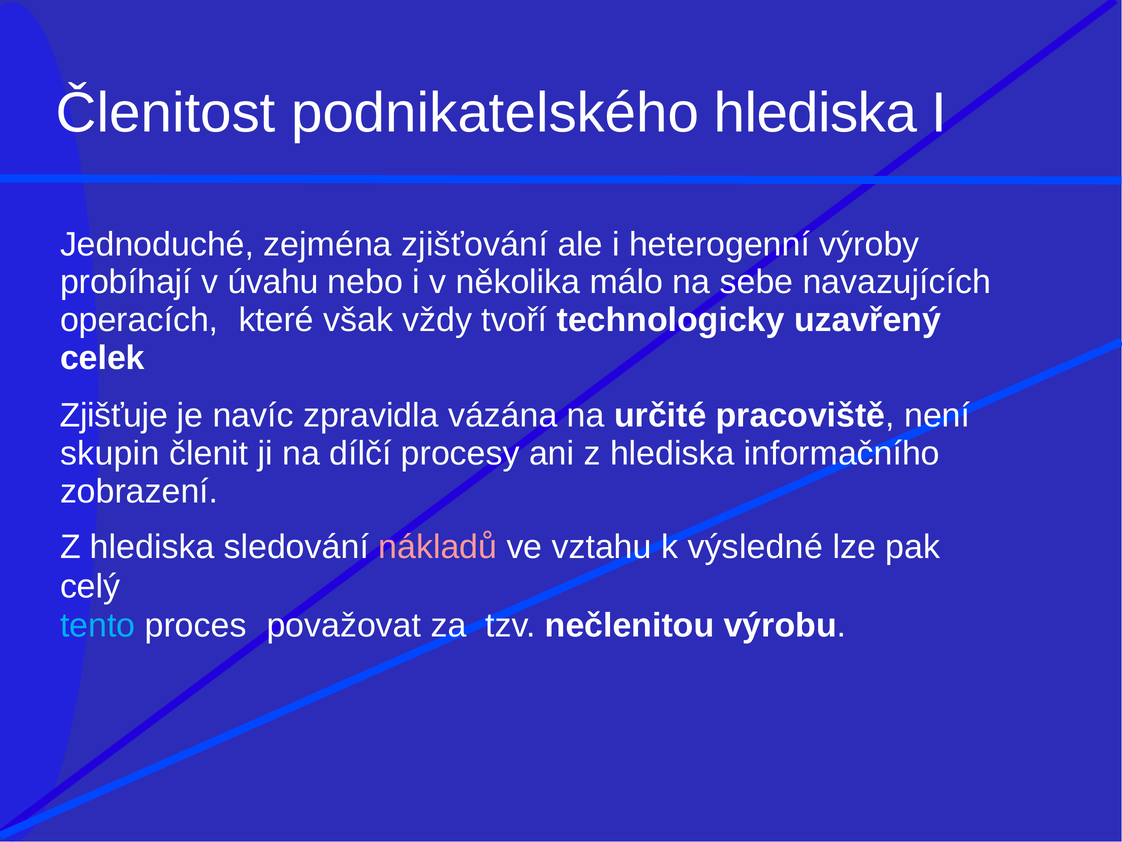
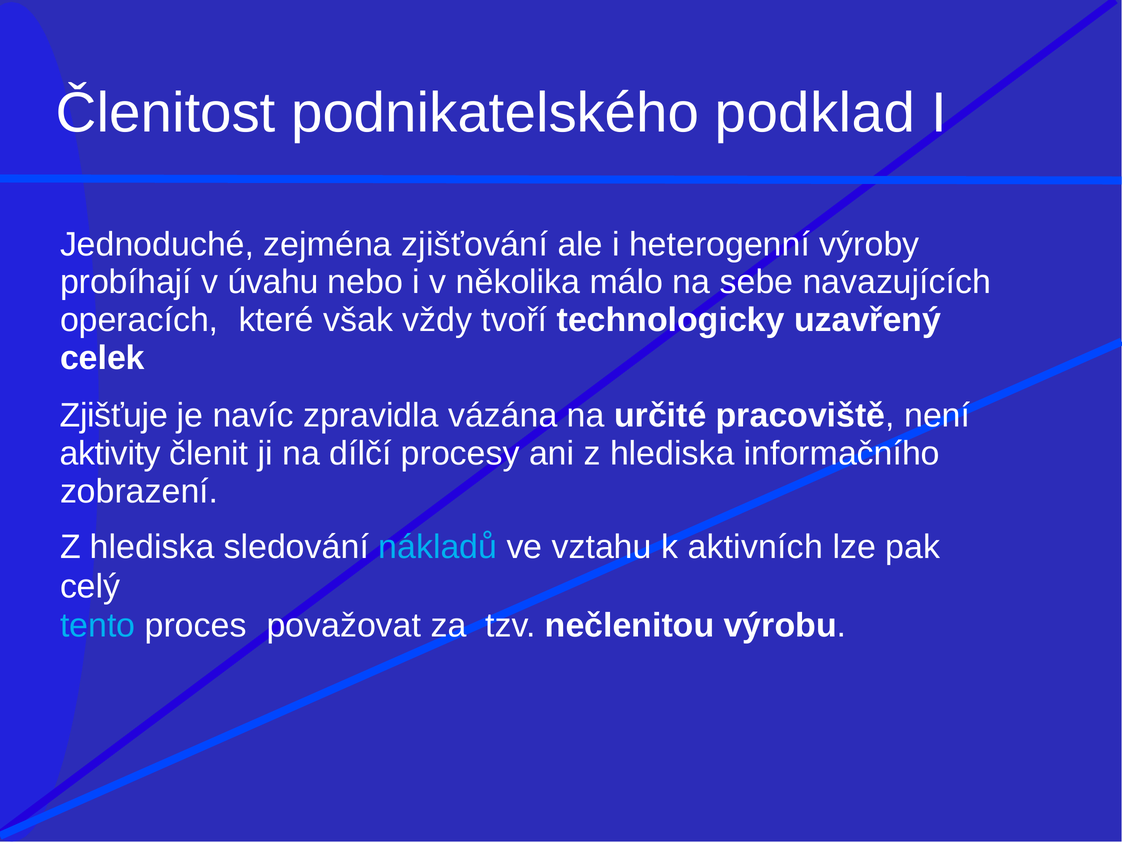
podnikatelského hlediska: hlediska -> podklad (815, 113)
skupin: skupin -> aktivity (110, 453)
nákladů colour: pink -> light blue (438, 547)
výsledné: výsledné -> aktivních (755, 547)
